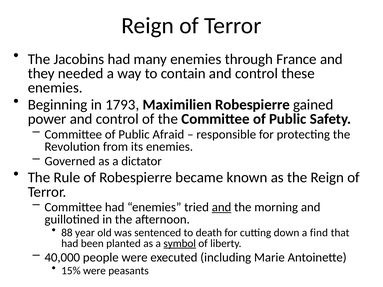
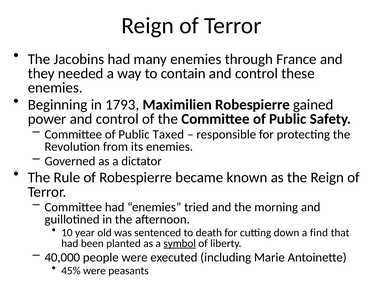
Afraid: Afraid -> Taxed (168, 134)
and underline: present -> none (222, 207)
88: 88 -> 10 (67, 233)
15%: 15% -> 45% (71, 271)
